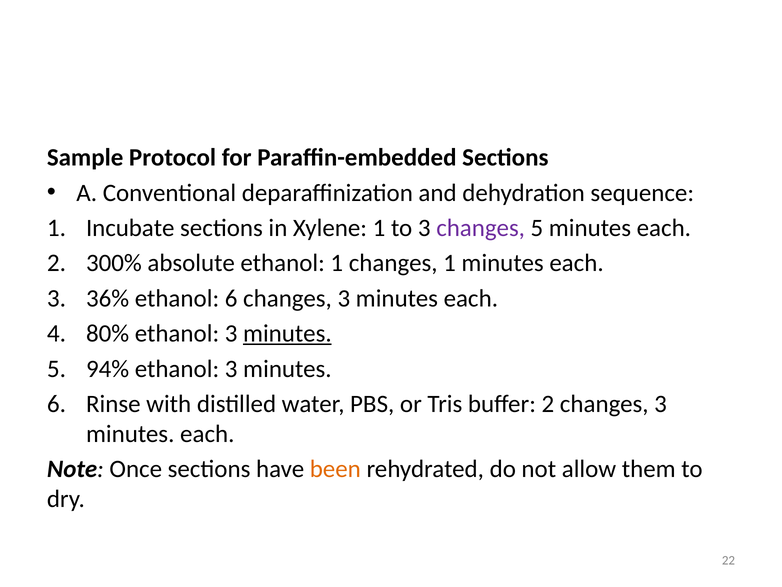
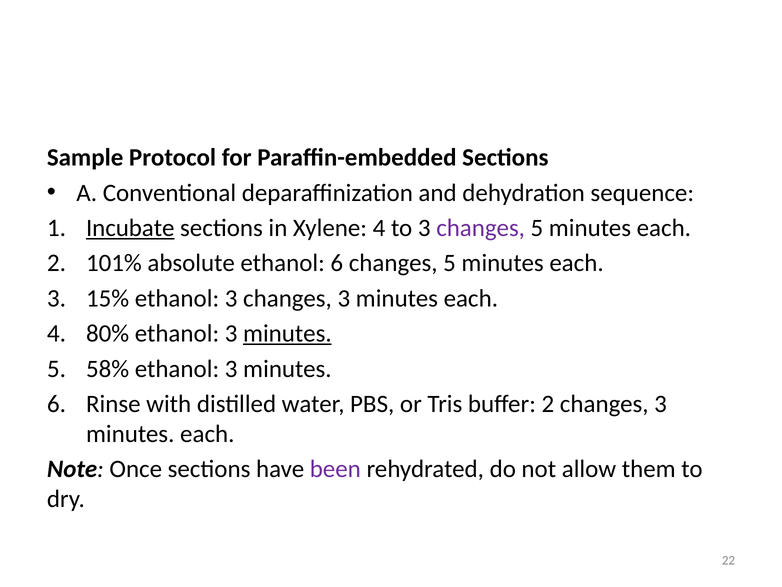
Incubate underline: none -> present (130, 228)
Xylene 1: 1 -> 4 (379, 228)
300%: 300% -> 101% (114, 263)
ethanol 1: 1 -> 6 (337, 263)
1: 1 -> 5 (449, 263)
36%: 36% -> 15% (108, 298)
6: 6 -> 3 (231, 298)
94%: 94% -> 58% (108, 368)
been colour: orange -> purple (335, 469)
